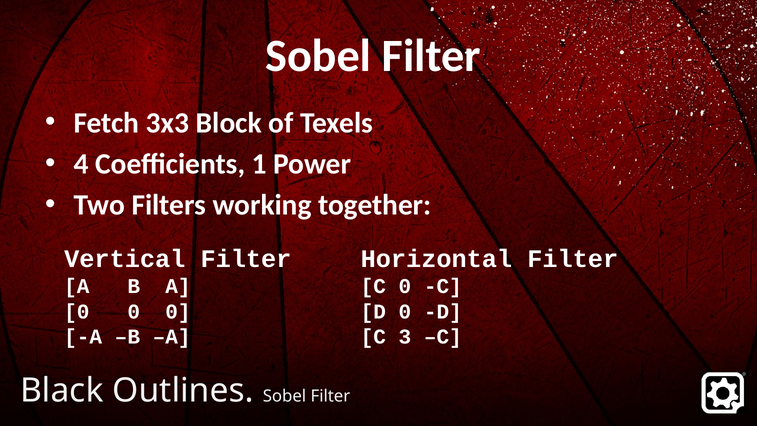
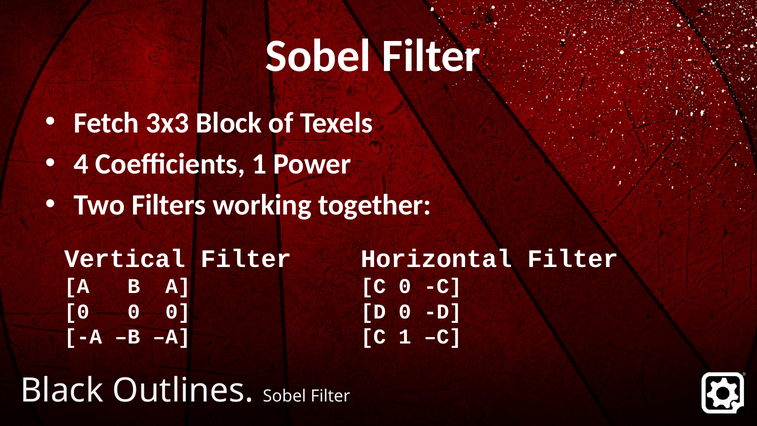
C 3: 3 -> 1 (405, 337)
